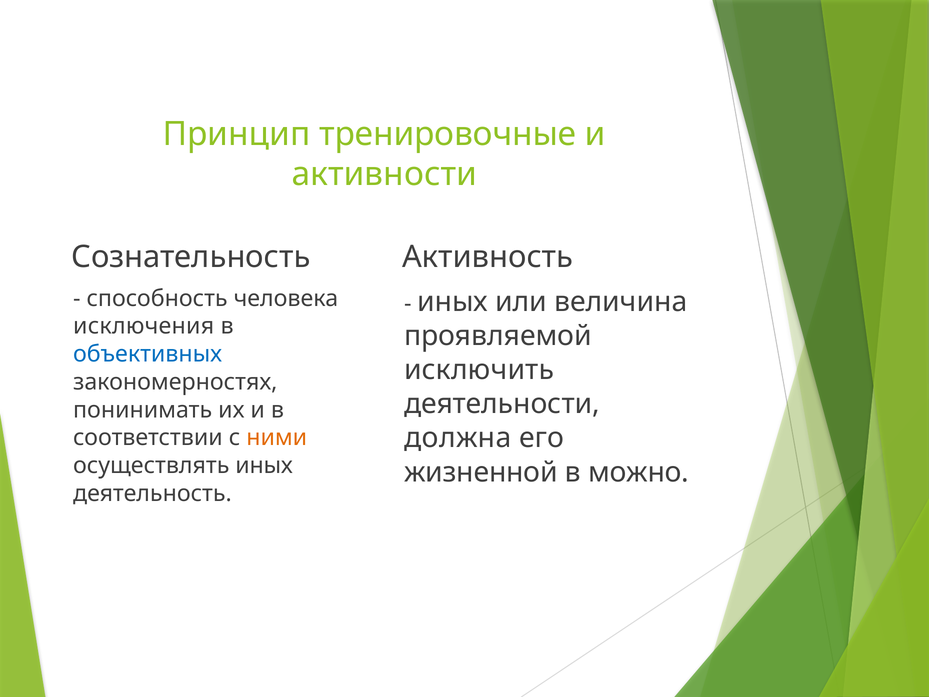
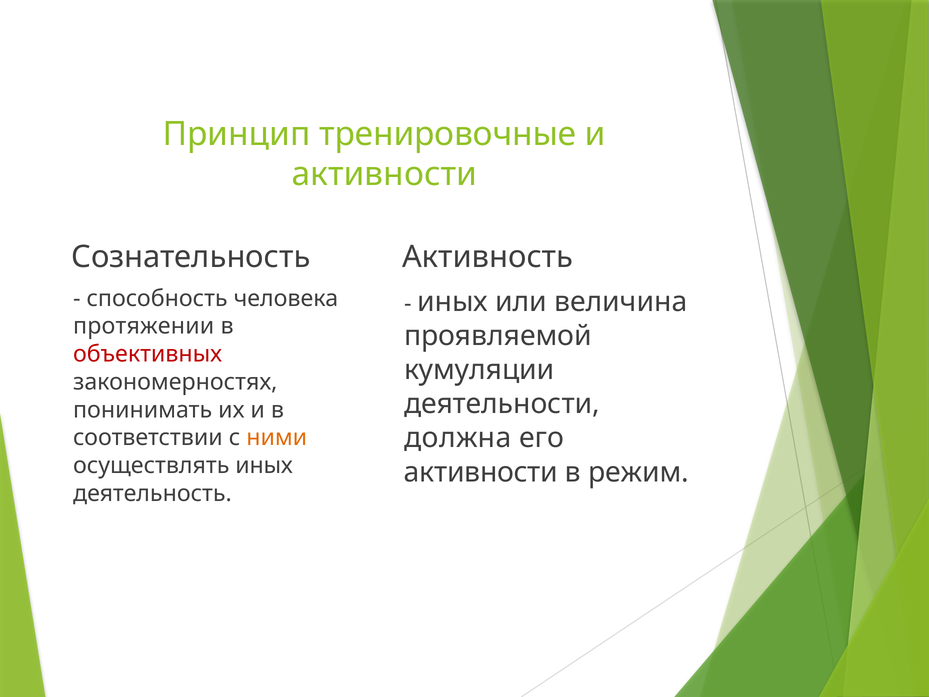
исключения: исключения -> протяжении (144, 326)
объективных colour: blue -> red (148, 354)
исключить: исключить -> кумуляции (479, 370)
жизненной: жизненной -> активности (481, 472)
можно: можно -> режим (638, 472)
